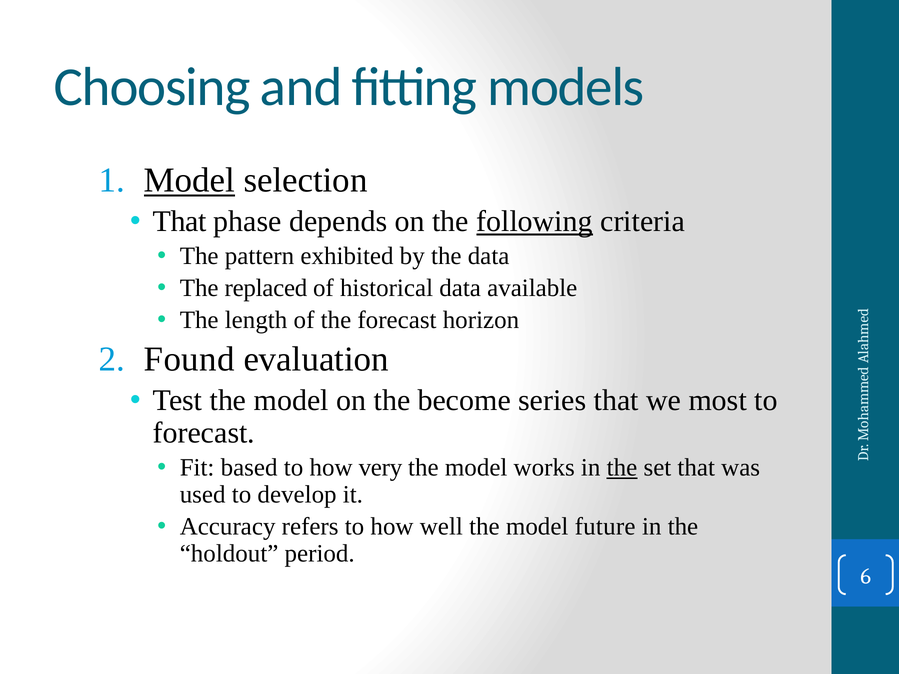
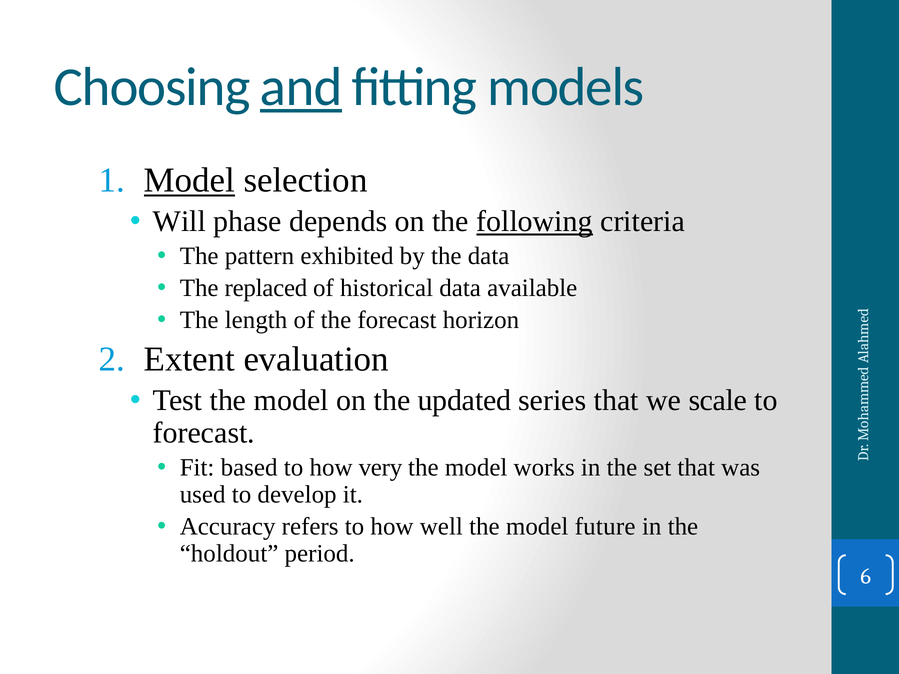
and underline: none -> present (301, 87)
That: That -> Will (179, 222)
Found: Found -> Extent (189, 359)
become: become -> updated (464, 401)
most: most -> scale (718, 401)
the underline: present -> none (622, 468)
